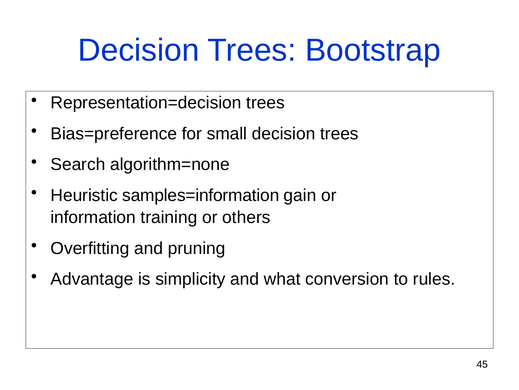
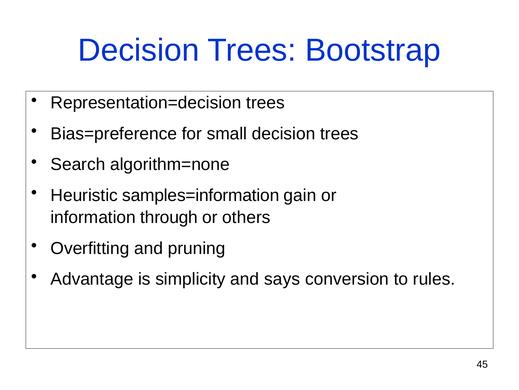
training: training -> through (169, 217)
what: what -> says (282, 279)
